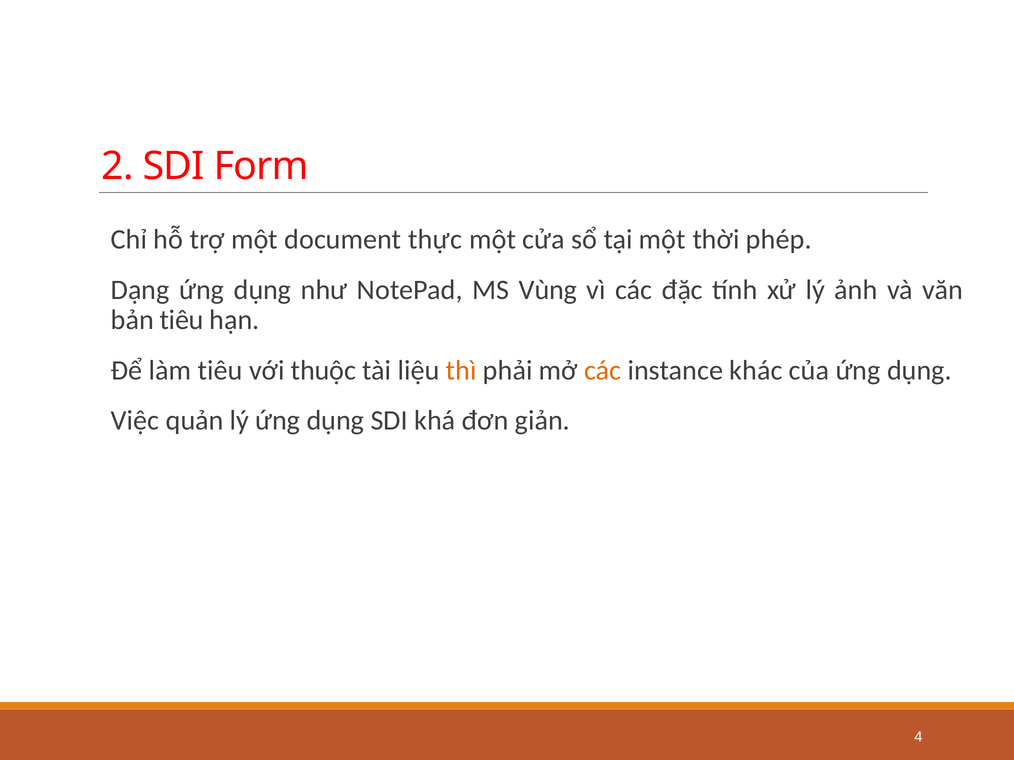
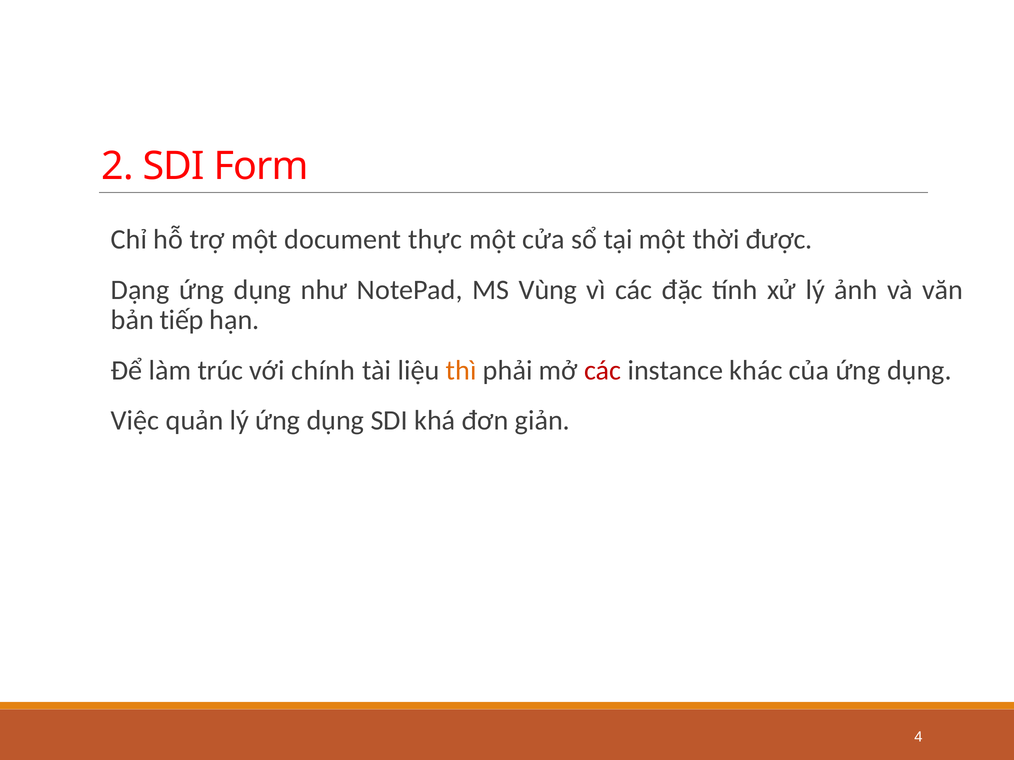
phép: phép -> được (779, 240)
bản tiêu: tiêu -> tiếp (182, 320)
làm tiêu: tiêu -> trúc (220, 371)
thuộc: thuộc -> chính (323, 371)
các colour: orange -> red (603, 371)
